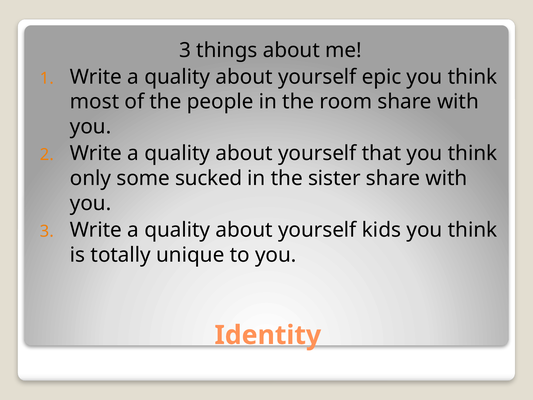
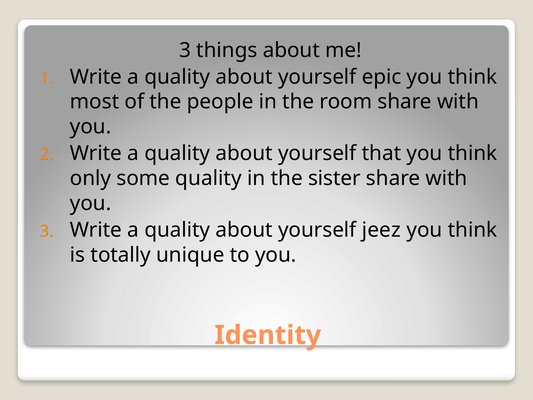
some sucked: sucked -> quality (209, 178)
kids: kids -> jeez (381, 230)
